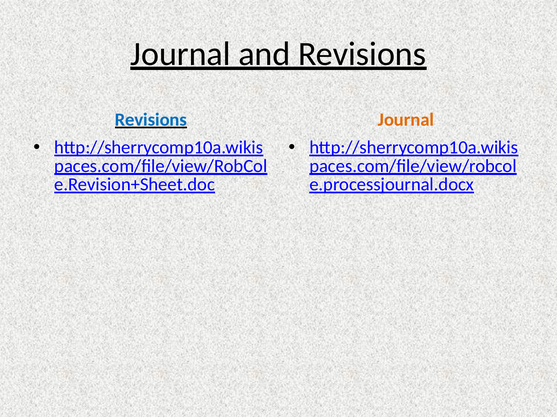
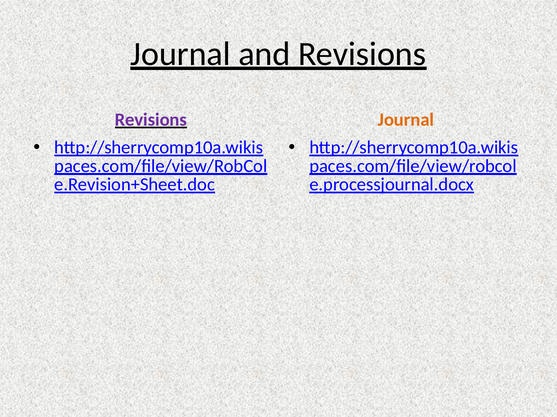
Revisions colour: blue -> purple (151, 120)
